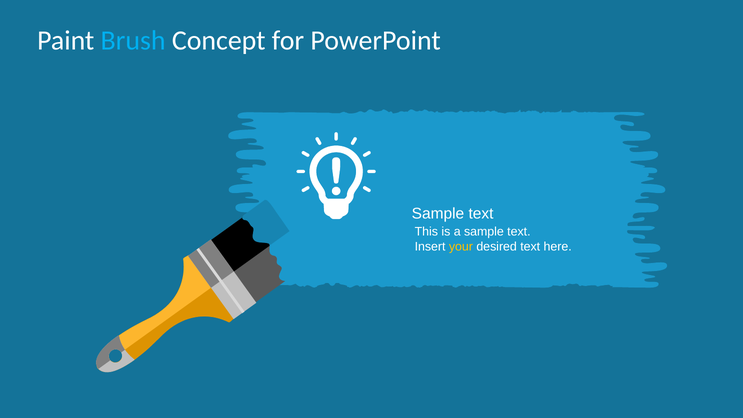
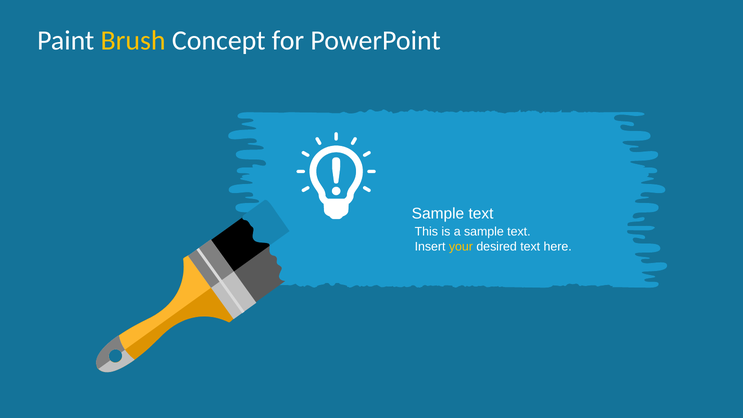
Brush colour: light blue -> yellow (133, 40)
